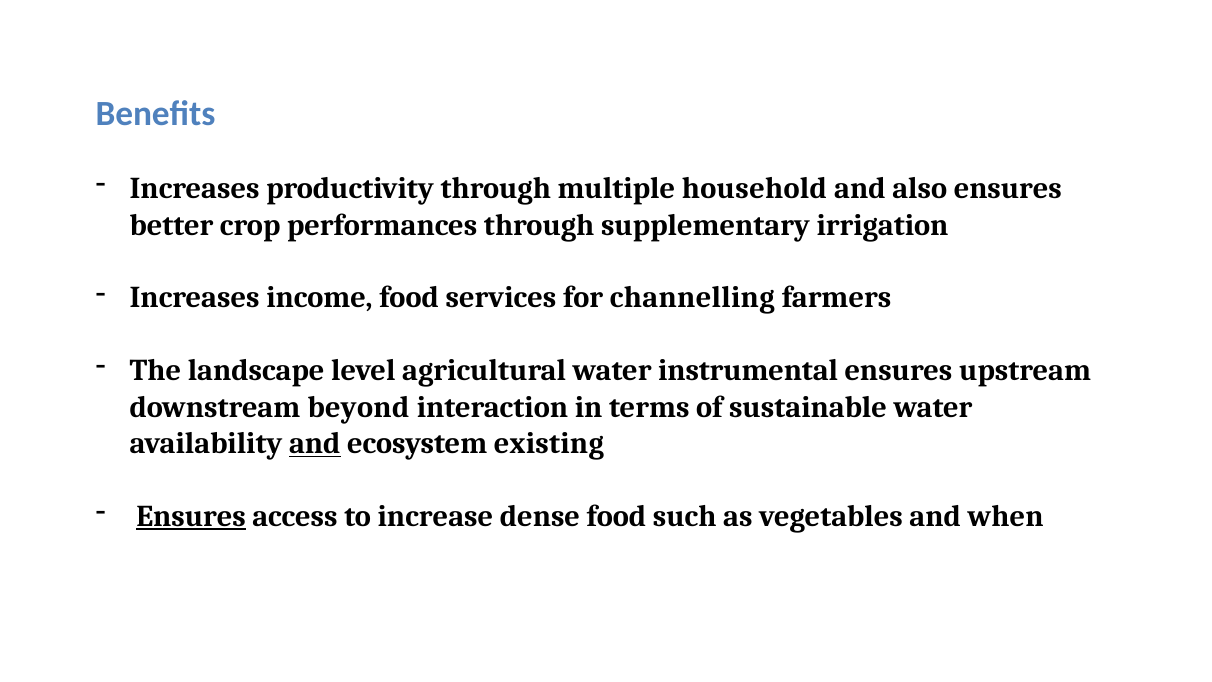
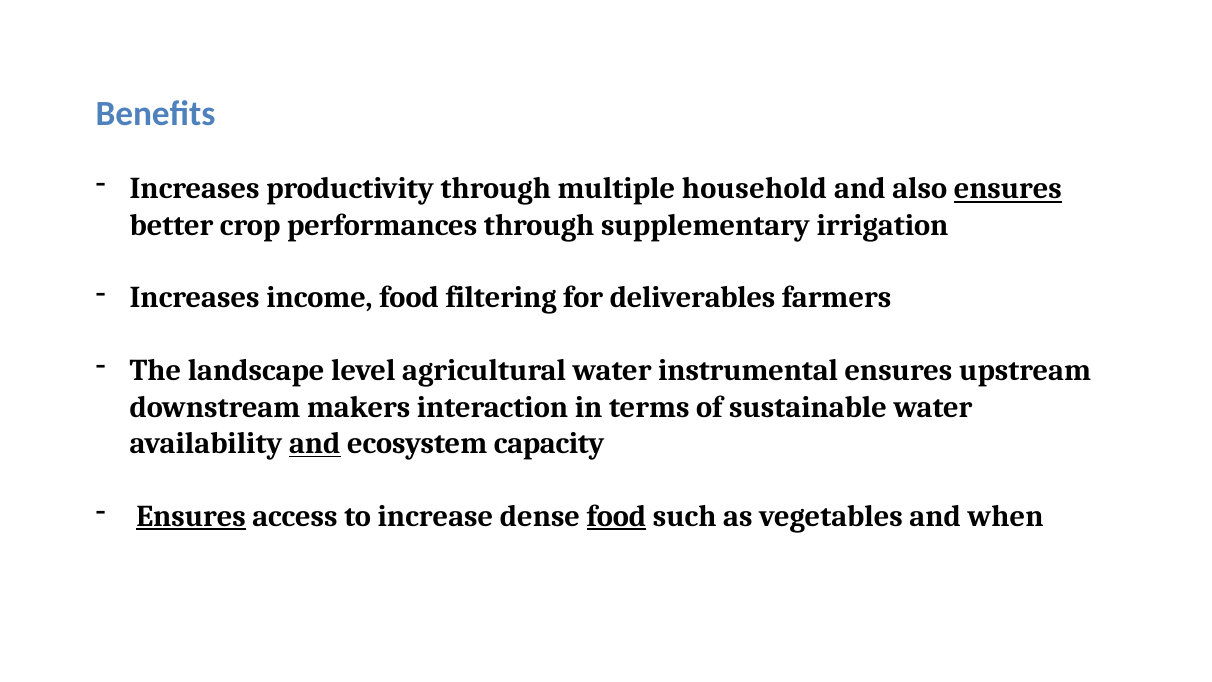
ensures underline: none -> present (1008, 189)
services: services -> filtering (501, 298)
channelling: channelling -> deliverables (693, 298)
beyond: beyond -> makers (359, 407)
existing: existing -> capacity (549, 443)
food underline: none -> present (616, 516)
